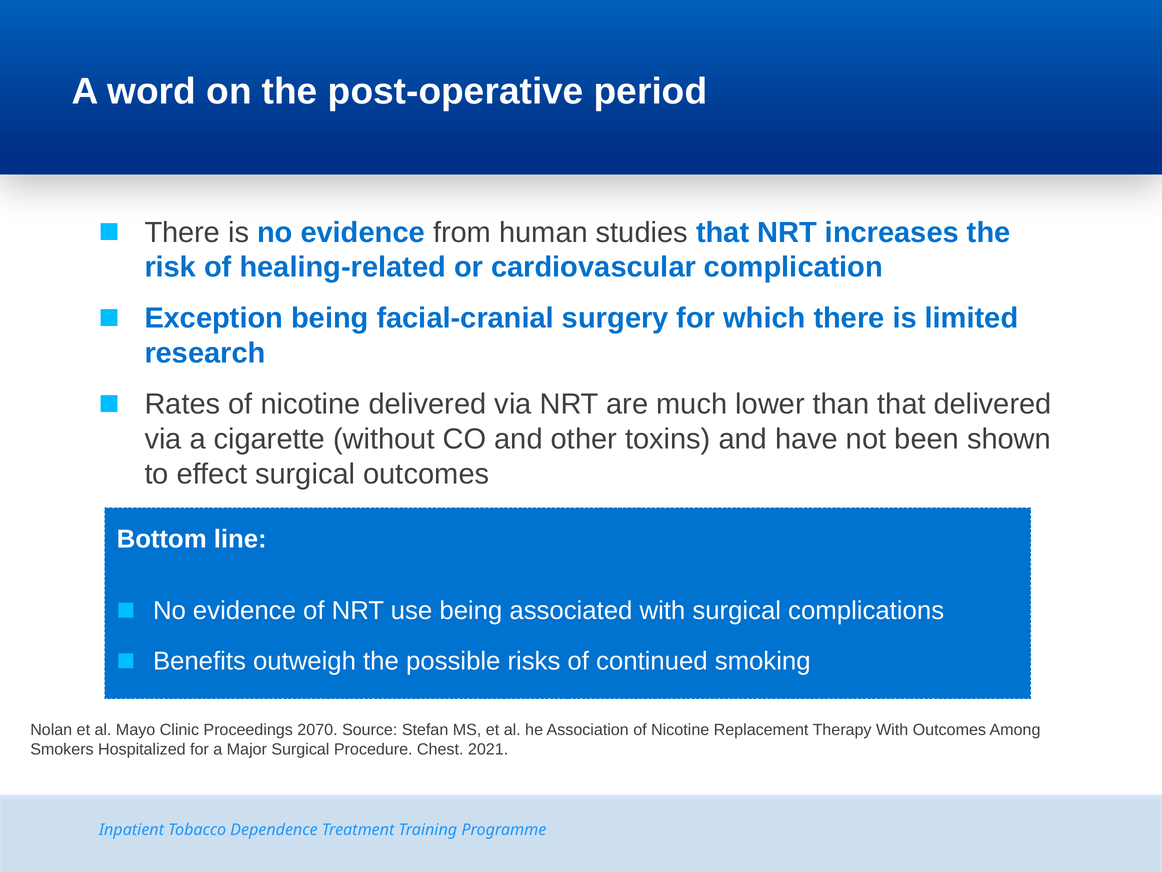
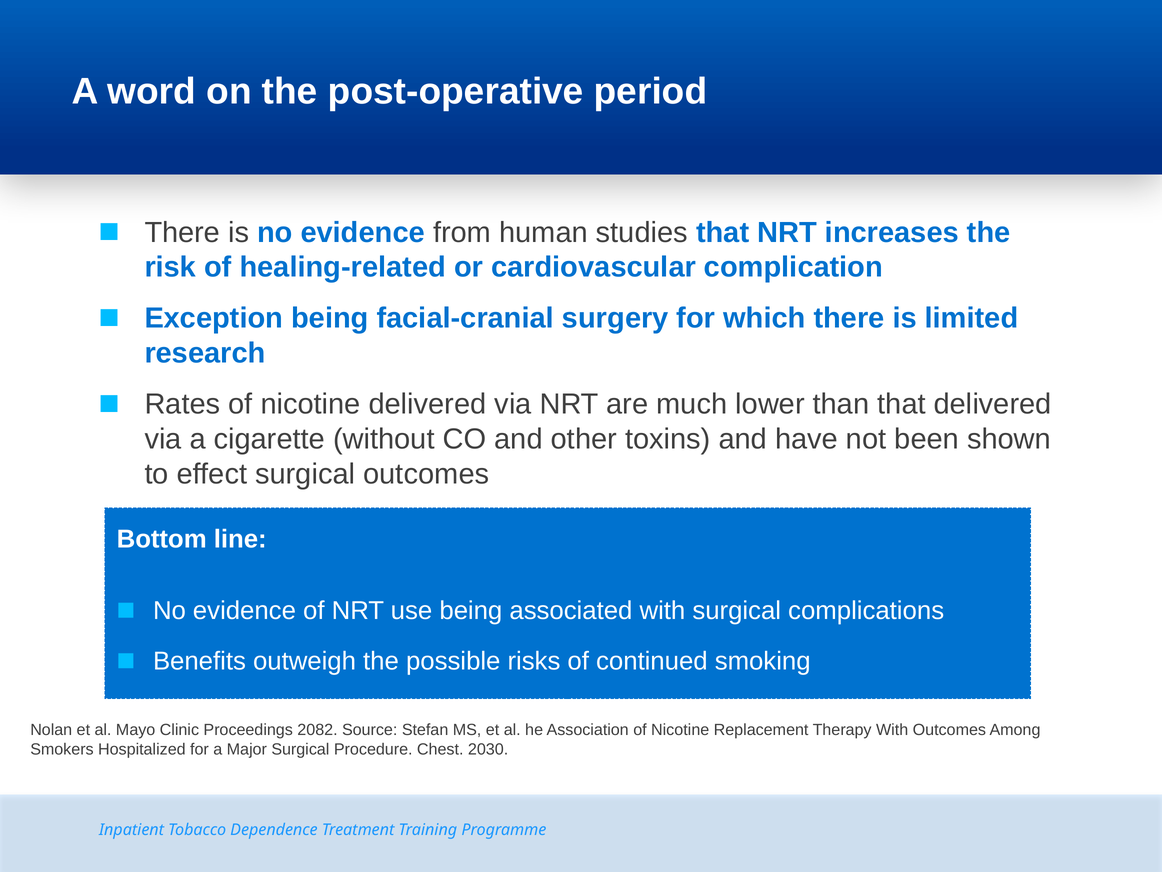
2070: 2070 -> 2082 (317, 730)
2021: 2021 -> 2030 (488, 749)
